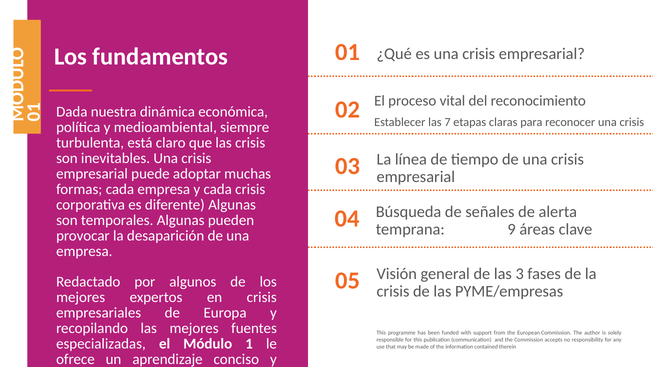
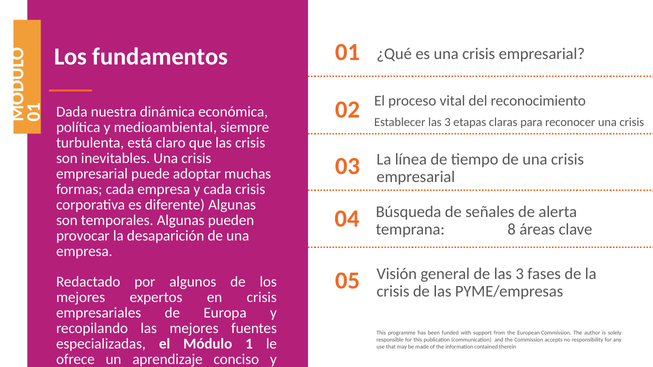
Establecer las 7: 7 -> 3 (447, 122)
9: 9 -> 8 (512, 230)
